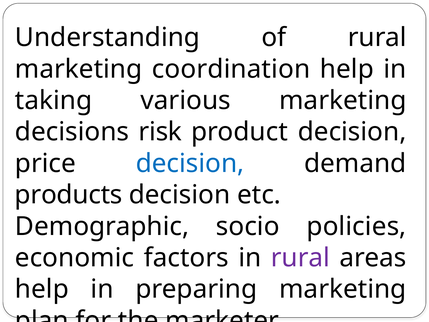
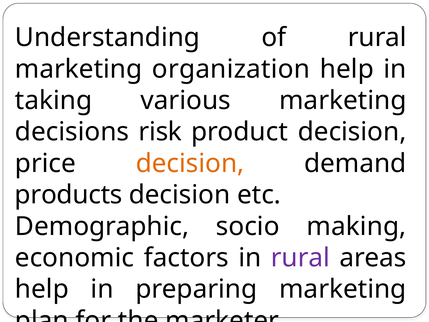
coordination: coordination -> organization (231, 69)
decision colour: blue -> orange (190, 163)
policies: policies -> making (356, 226)
